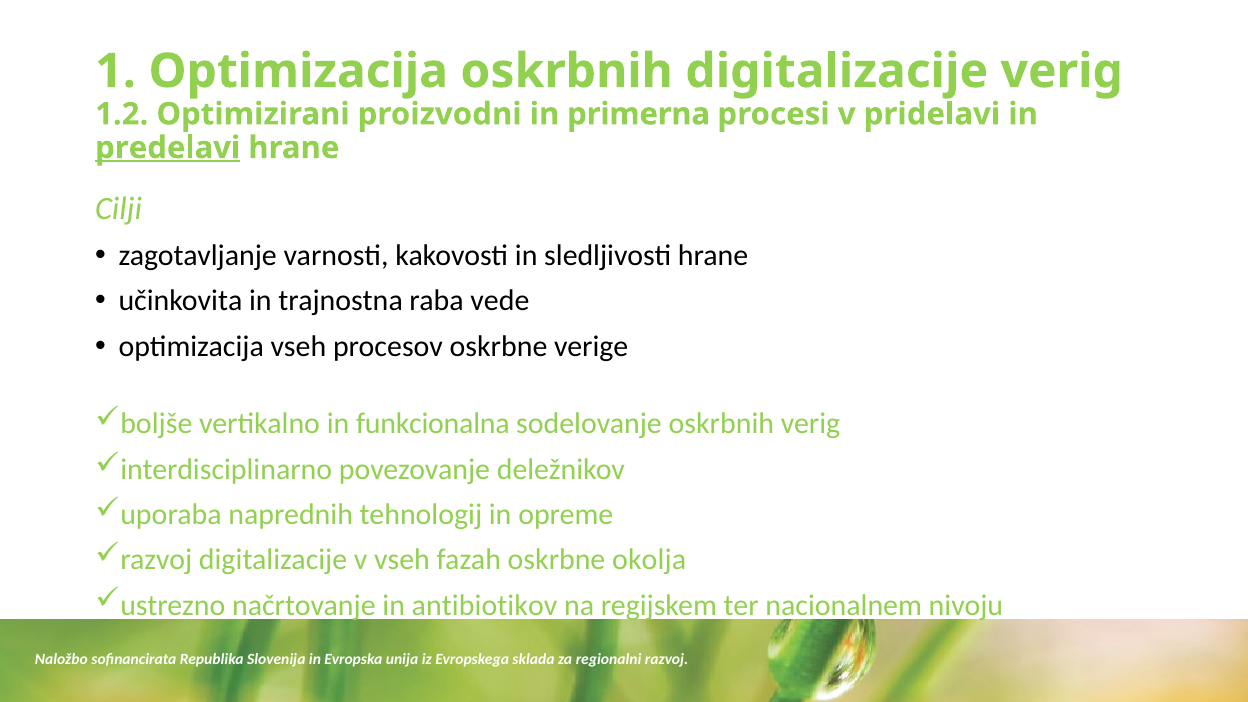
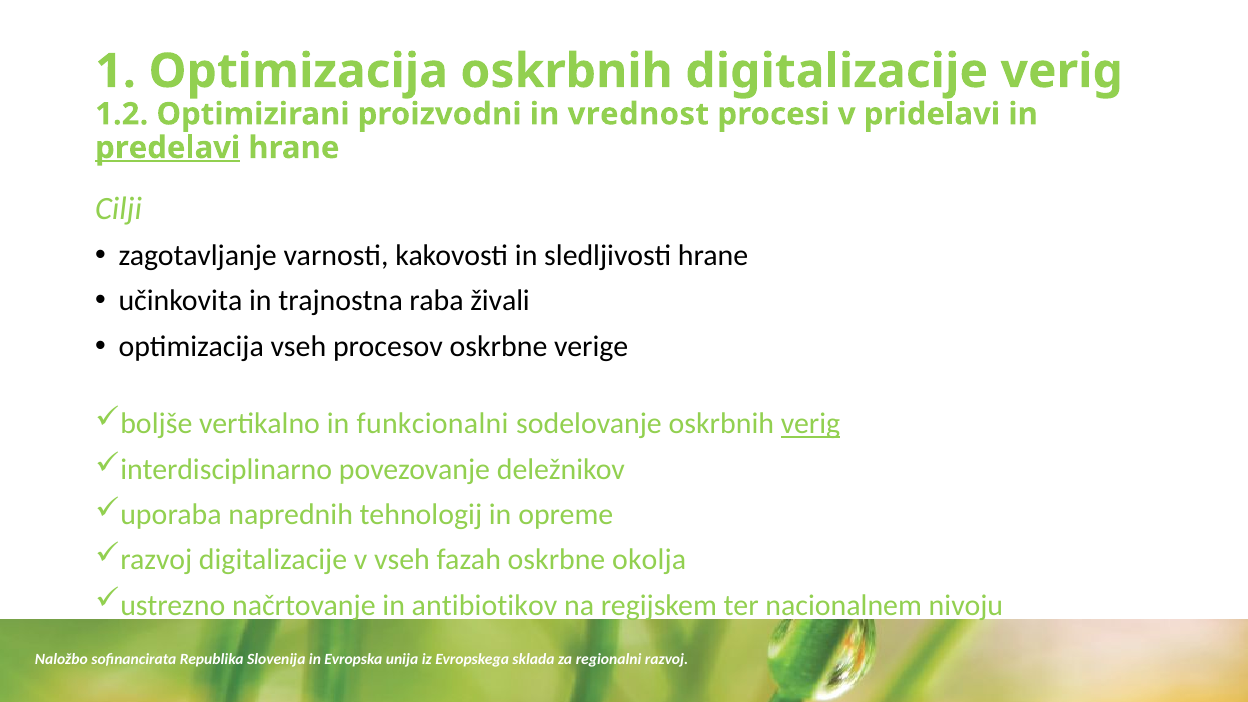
primerna: primerna -> vrednost (638, 114)
vede: vede -> živali (500, 301)
funkcionalna: funkcionalna -> funkcionalni (433, 424)
verig underline: none -> present (810, 424)
